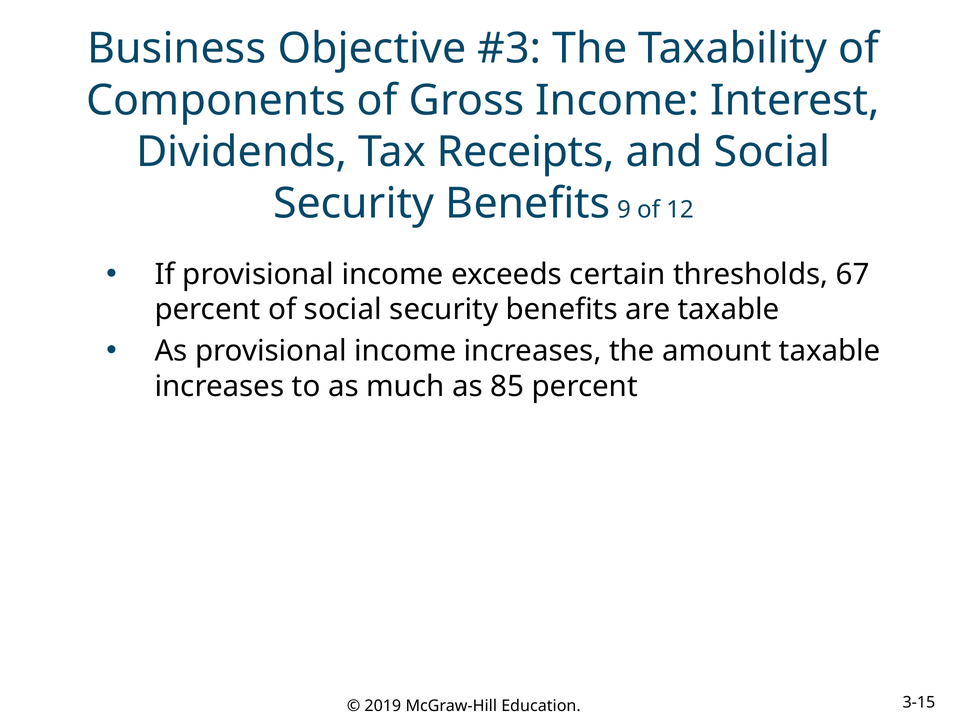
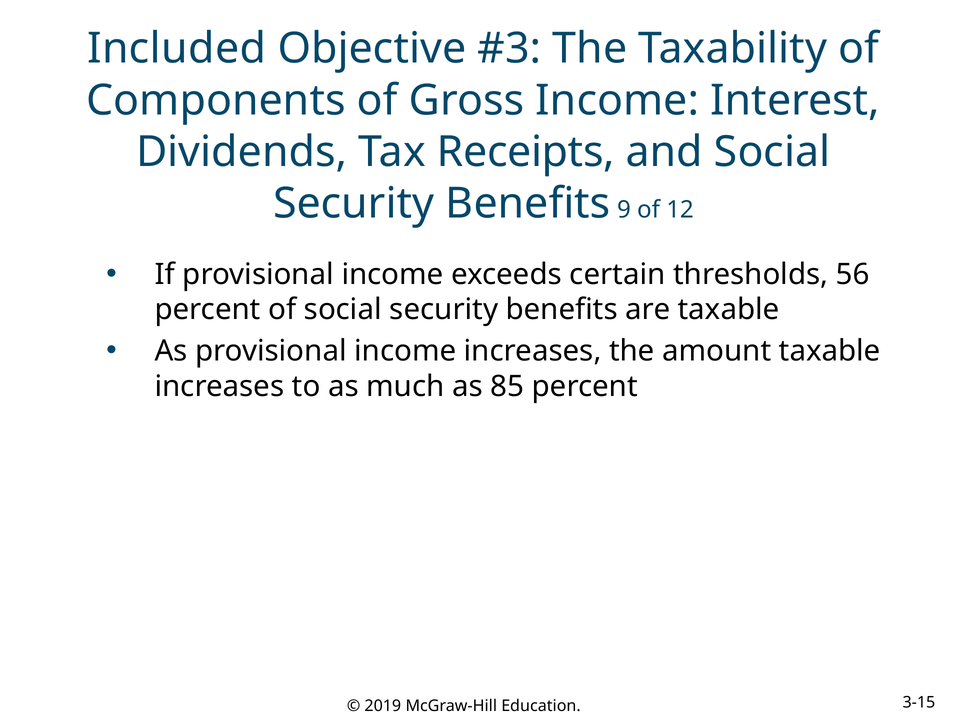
Business: Business -> Included (177, 49)
67: 67 -> 56 (853, 274)
